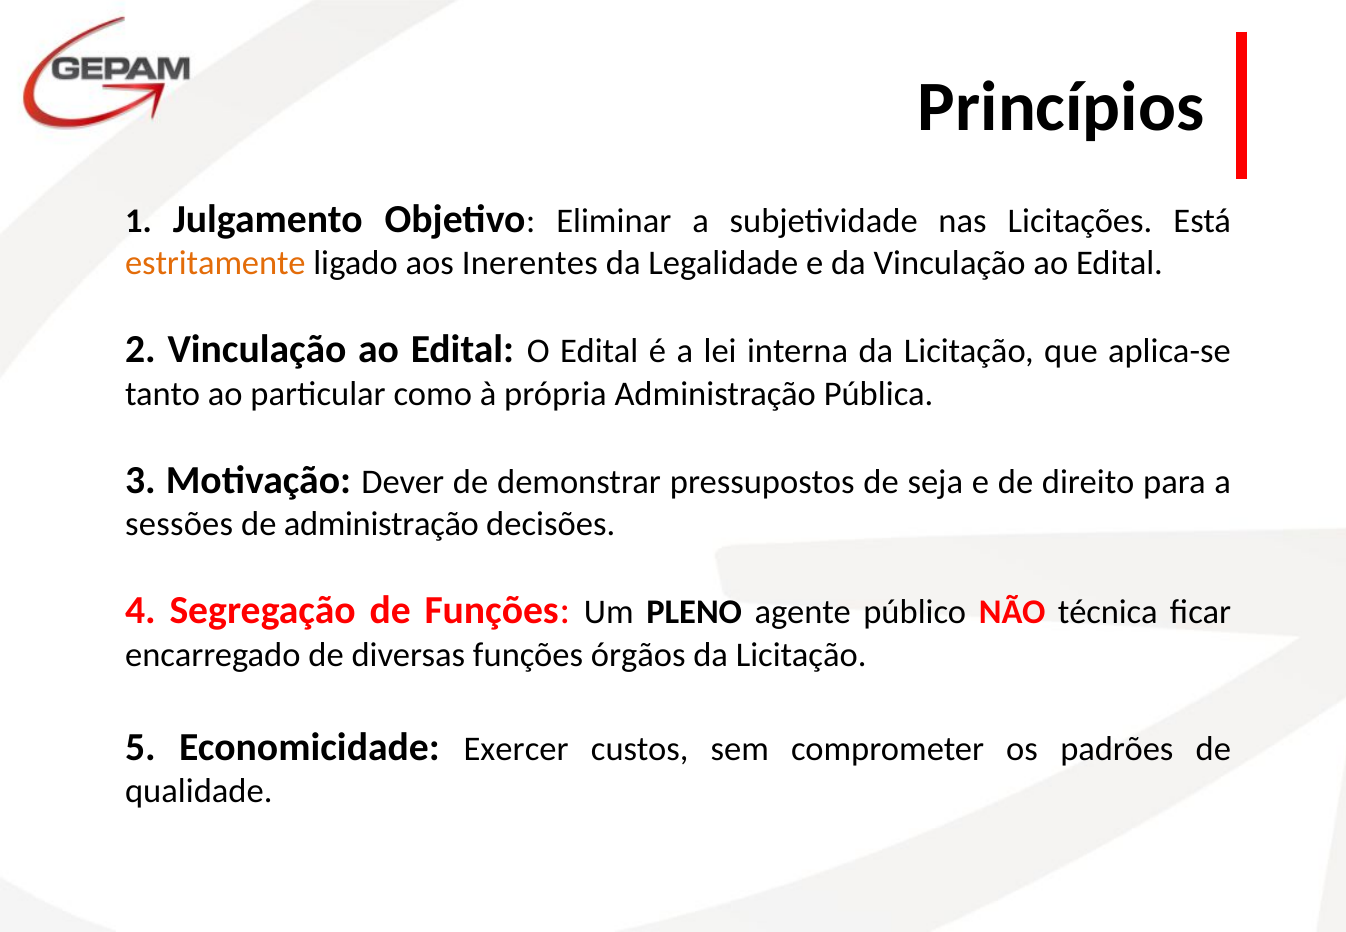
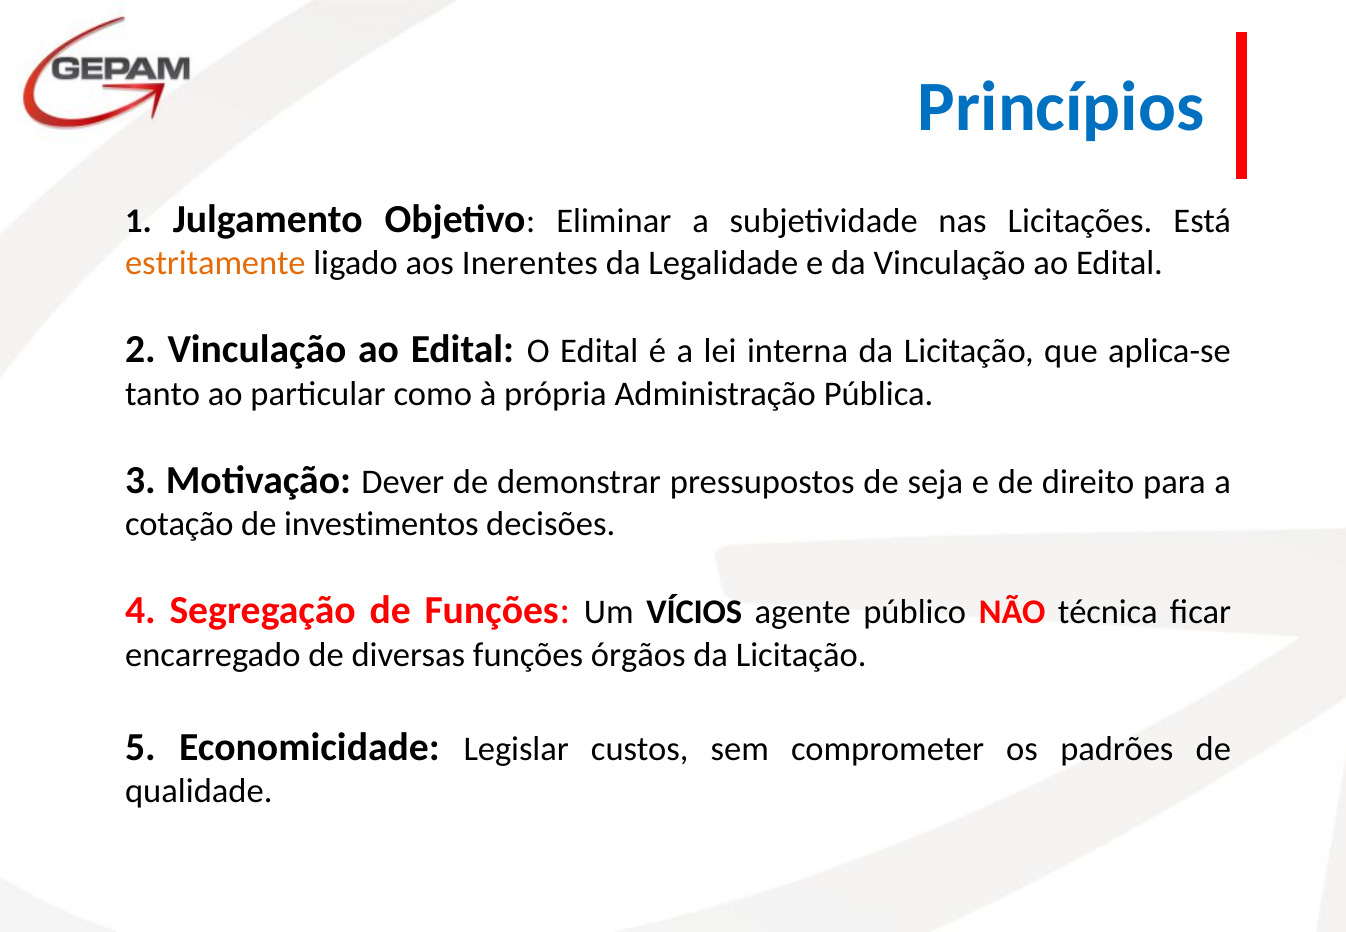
Princípios colour: black -> blue (1061, 107)
sessões: sessões -> cotação (179, 524)
de administração: administração -> investimentos (381, 524)
PLENO: PLENO -> VÍCIOS (694, 612)
Exercer: Exercer -> Legislar (516, 749)
